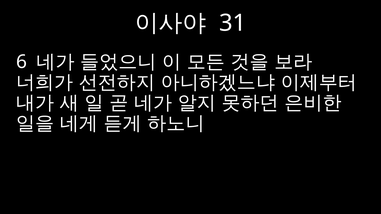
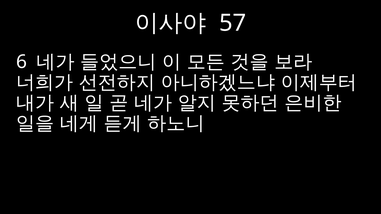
31: 31 -> 57 (233, 23)
